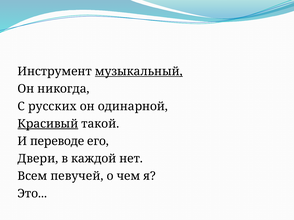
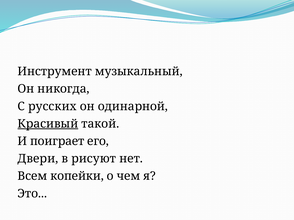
музыкальный underline: present -> none (139, 72)
переводе: переводе -> поиграет (57, 142)
каждой: каждой -> рисуют (94, 159)
певучей: певучей -> копейки (77, 176)
